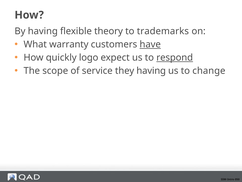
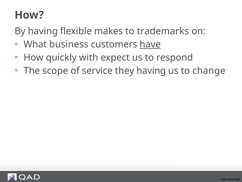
theory: theory -> makes (109, 31)
warranty: warranty -> business (69, 44)
logo: logo -> with (89, 57)
respond underline: present -> none (175, 57)
